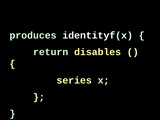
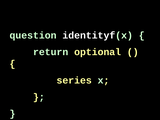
produces: produces -> question (33, 35)
disables: disables -> optional (98, 52)
